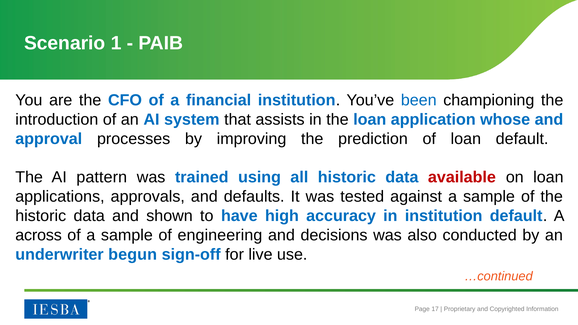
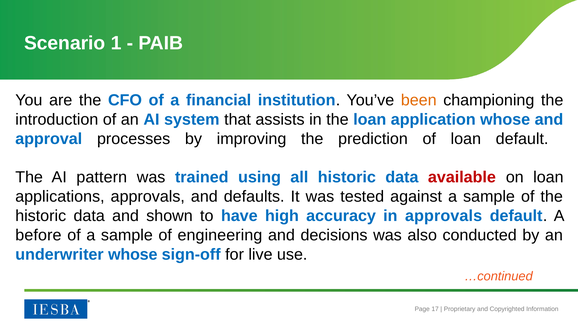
been colour: blue -> orange (419, 100)
in institution: institution -> approvals (444, 216)
across: across -> before (38, 235)
underwriter begun: begun -> whose (133, 254)
